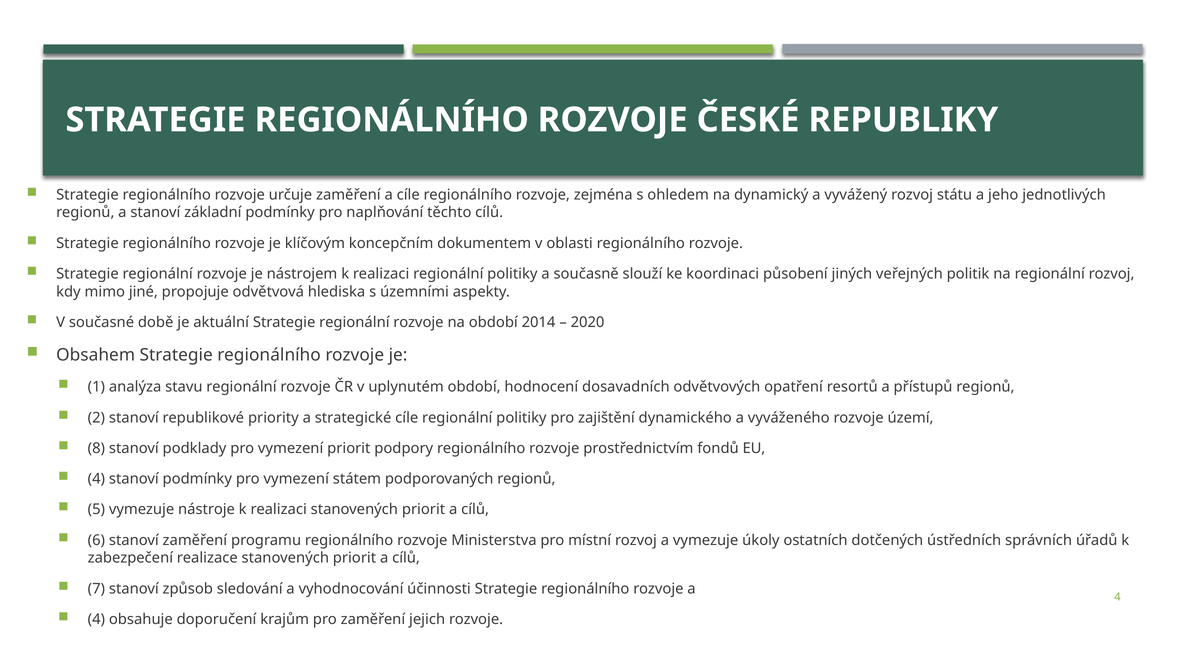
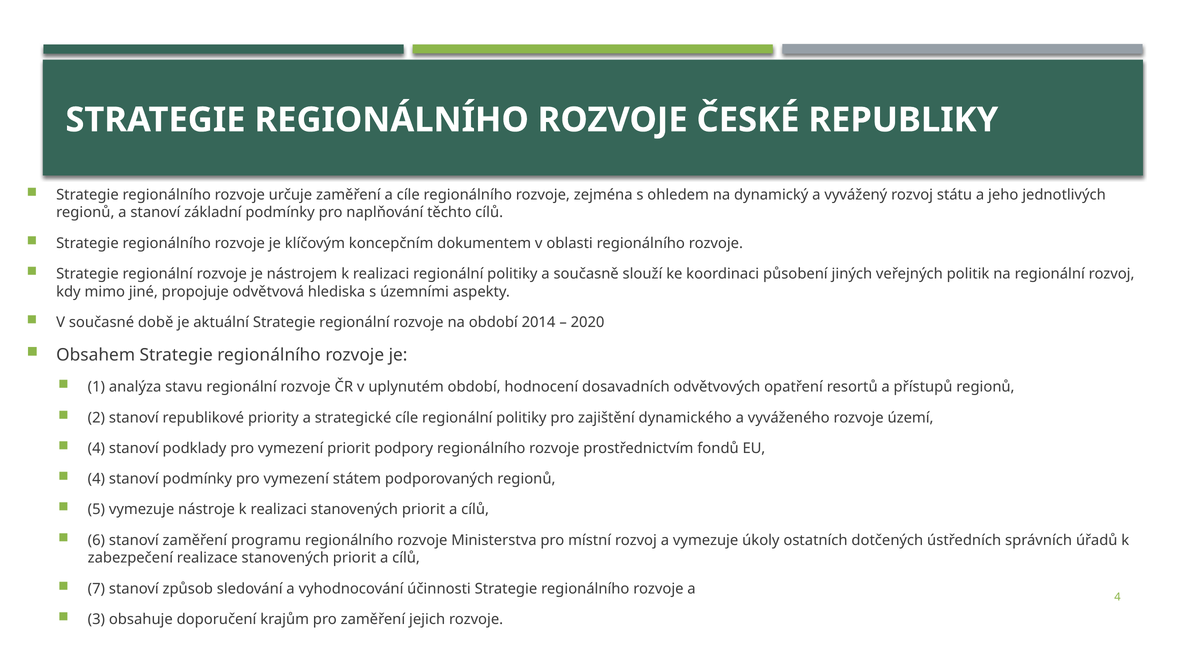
8: 8 -> 4 (96, 448)
4: 4 -> 3 (96, 619)
